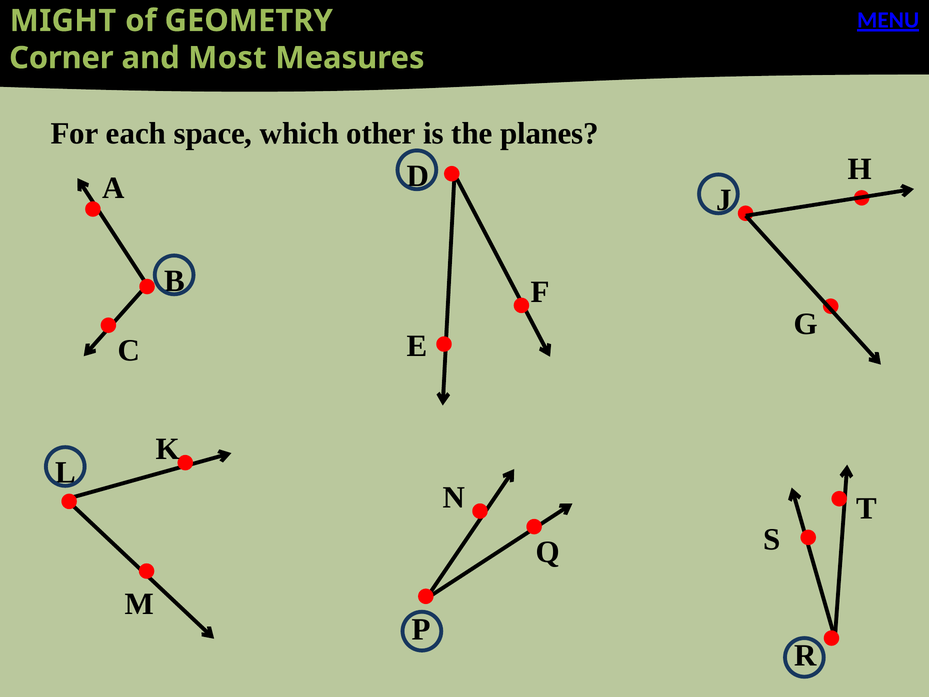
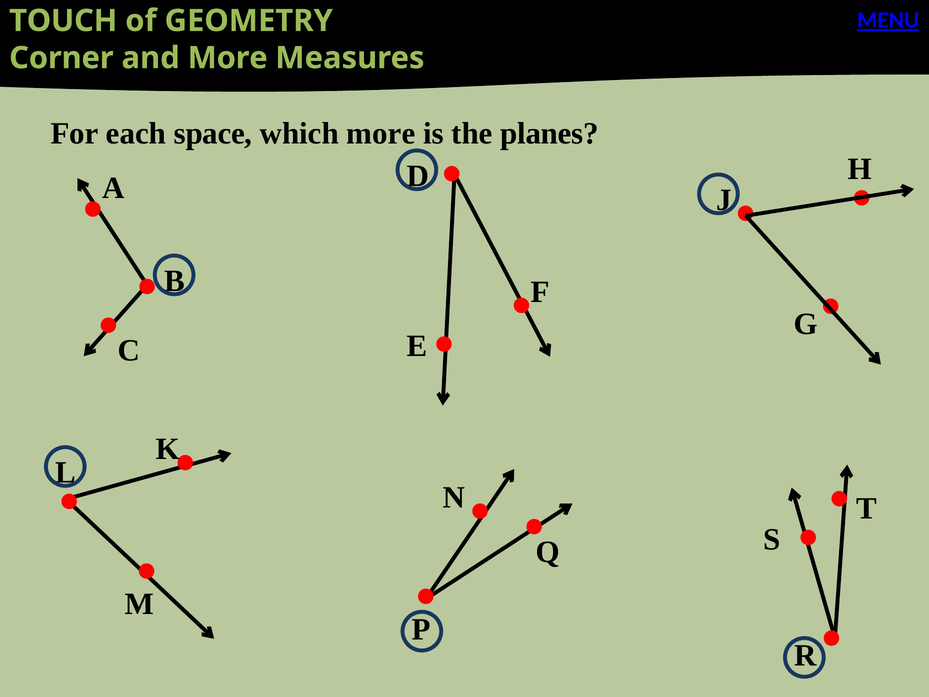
MIGHT: MIGHT -> TOUCH (63, 21)
and Most: Most -> More (228, 58)
which other: other -> more (381, 134)
